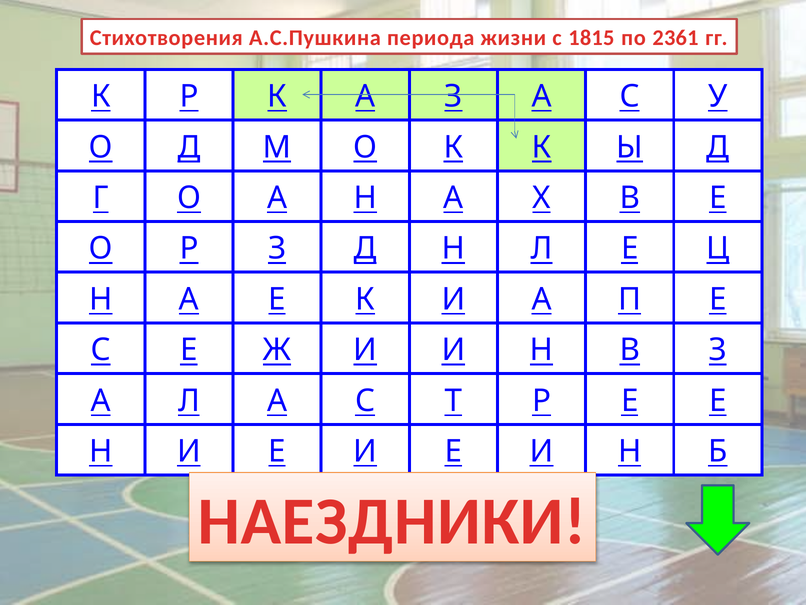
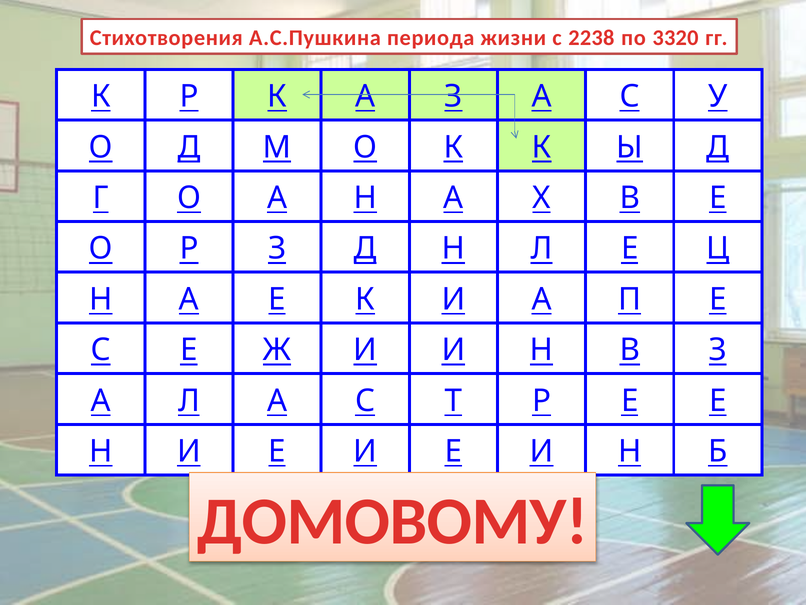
1815: 1815 -> 2238 (591, 38)
2361: 2361 -> 3320 (675, 38)
НАЕЗДНИКИ: НАЕЗДНИКИ -> ДОМОВОМУ (393, 521)
